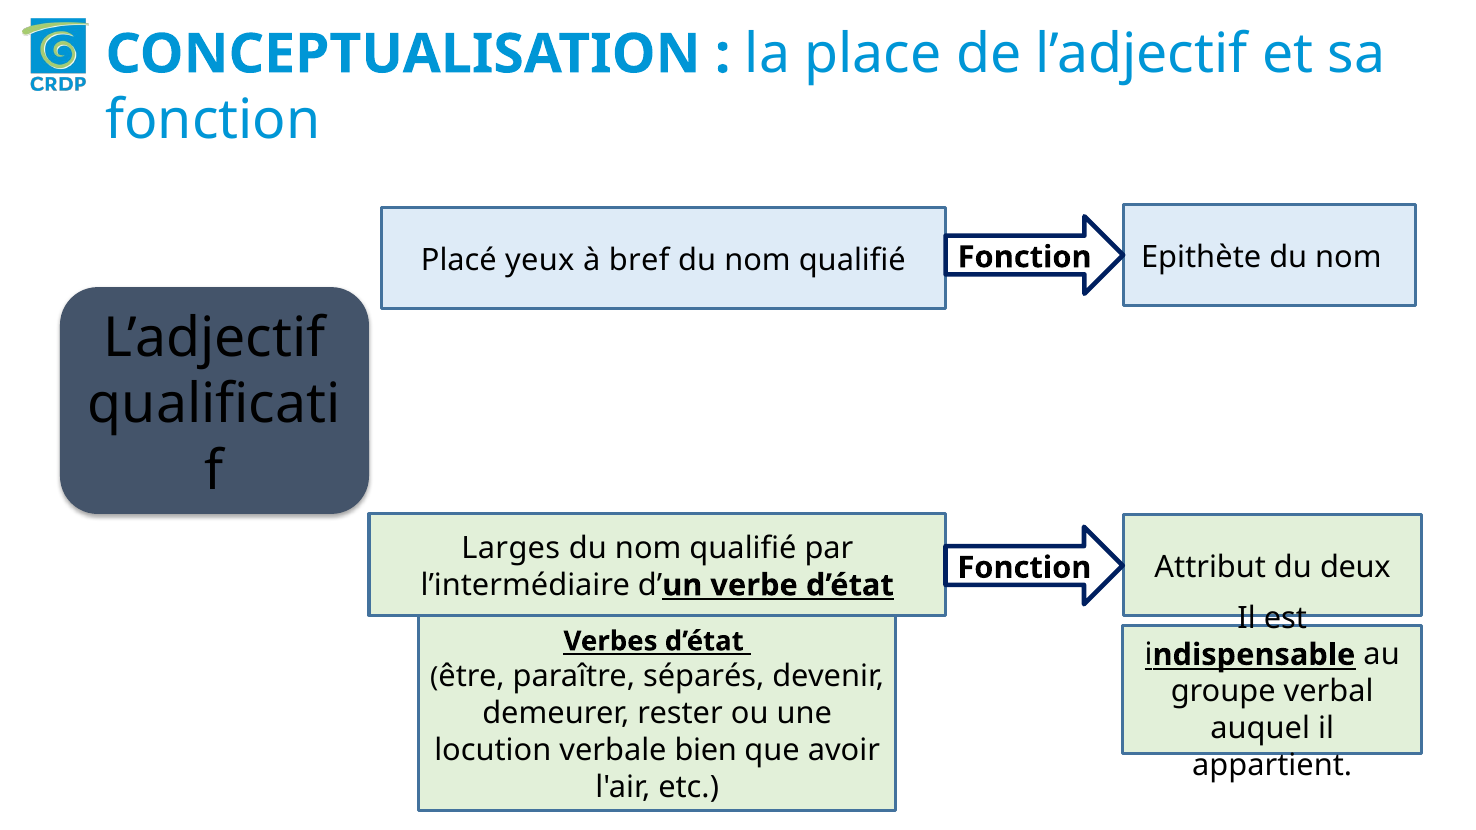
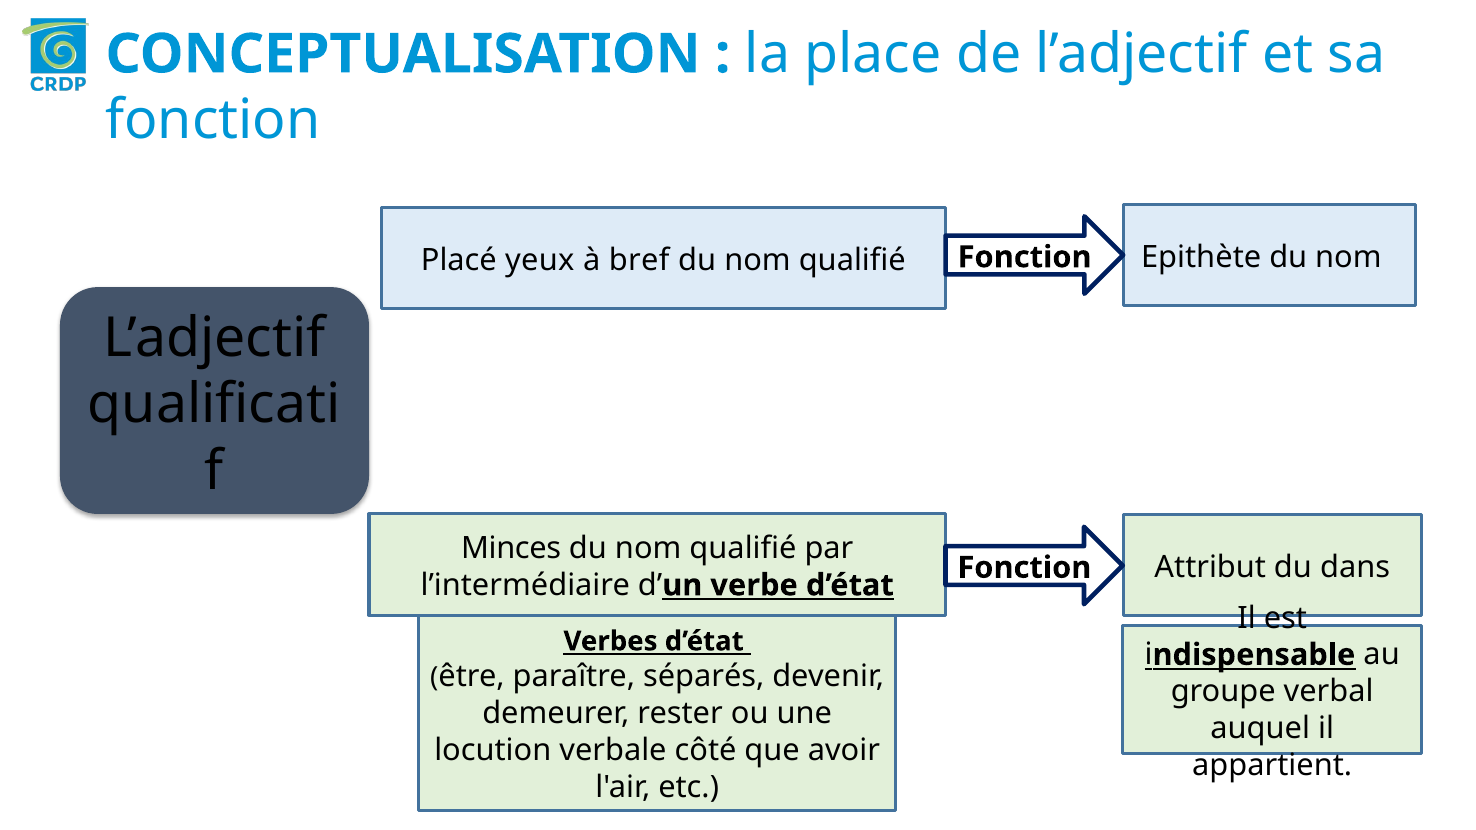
Larges: Larges -> Minces (511, 548)
deux: deux -> dans (1355, 567)
bien: bien -> côté (706, 751)
